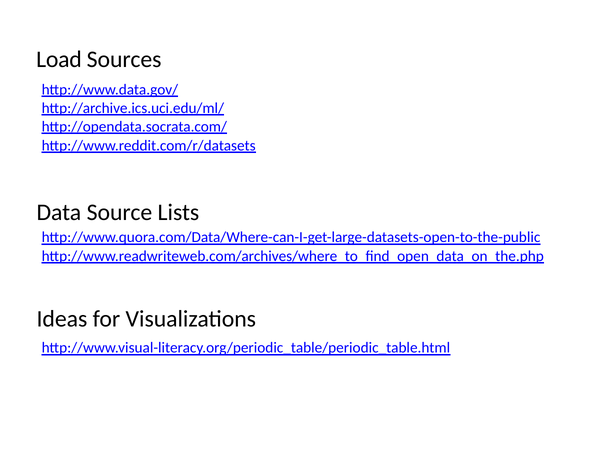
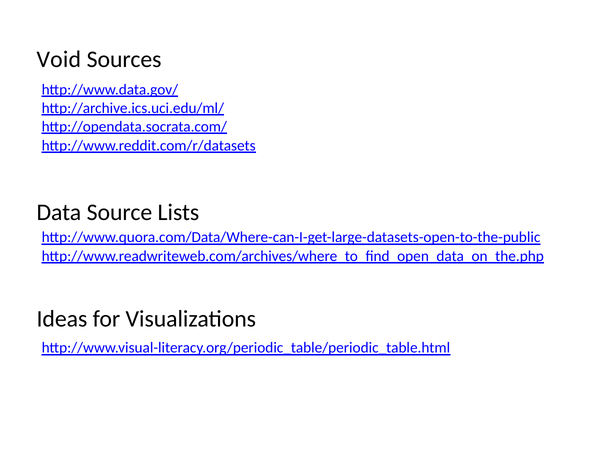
Load: Load -> Void (59, 60)
